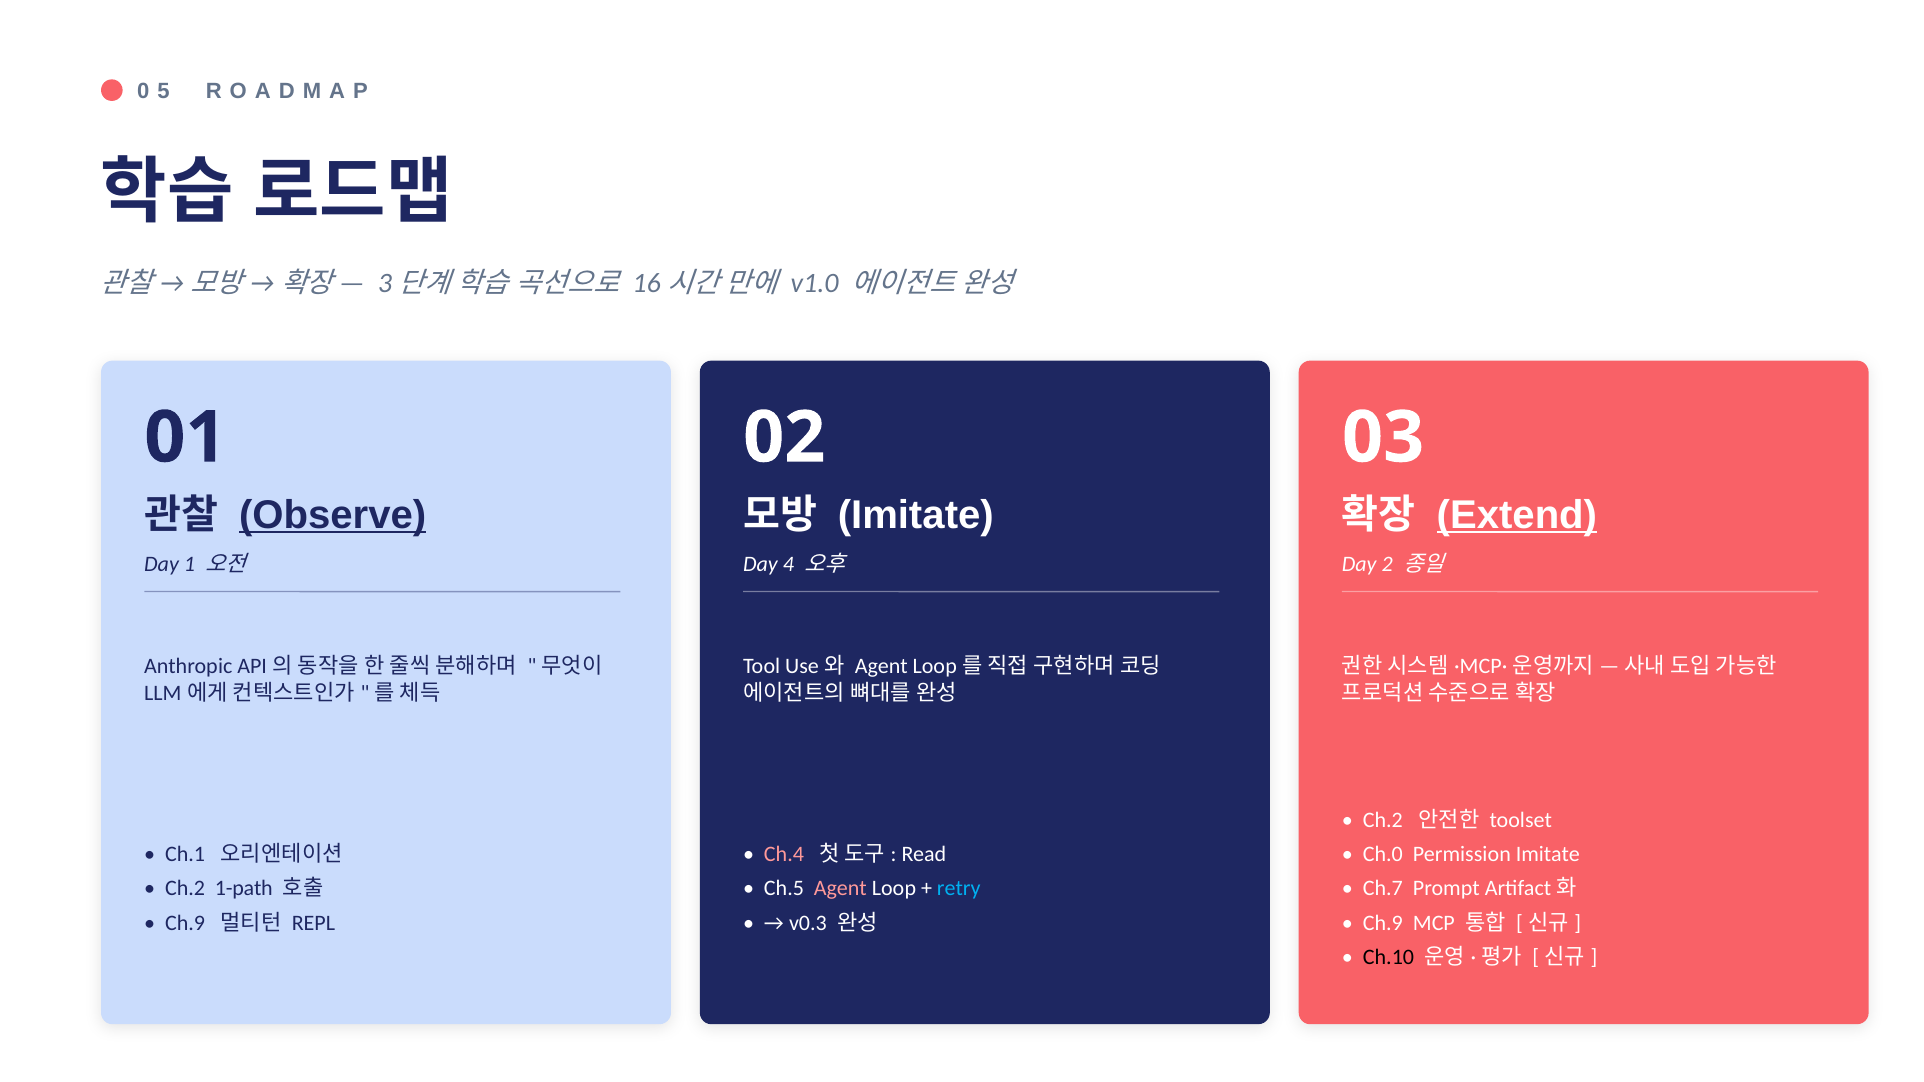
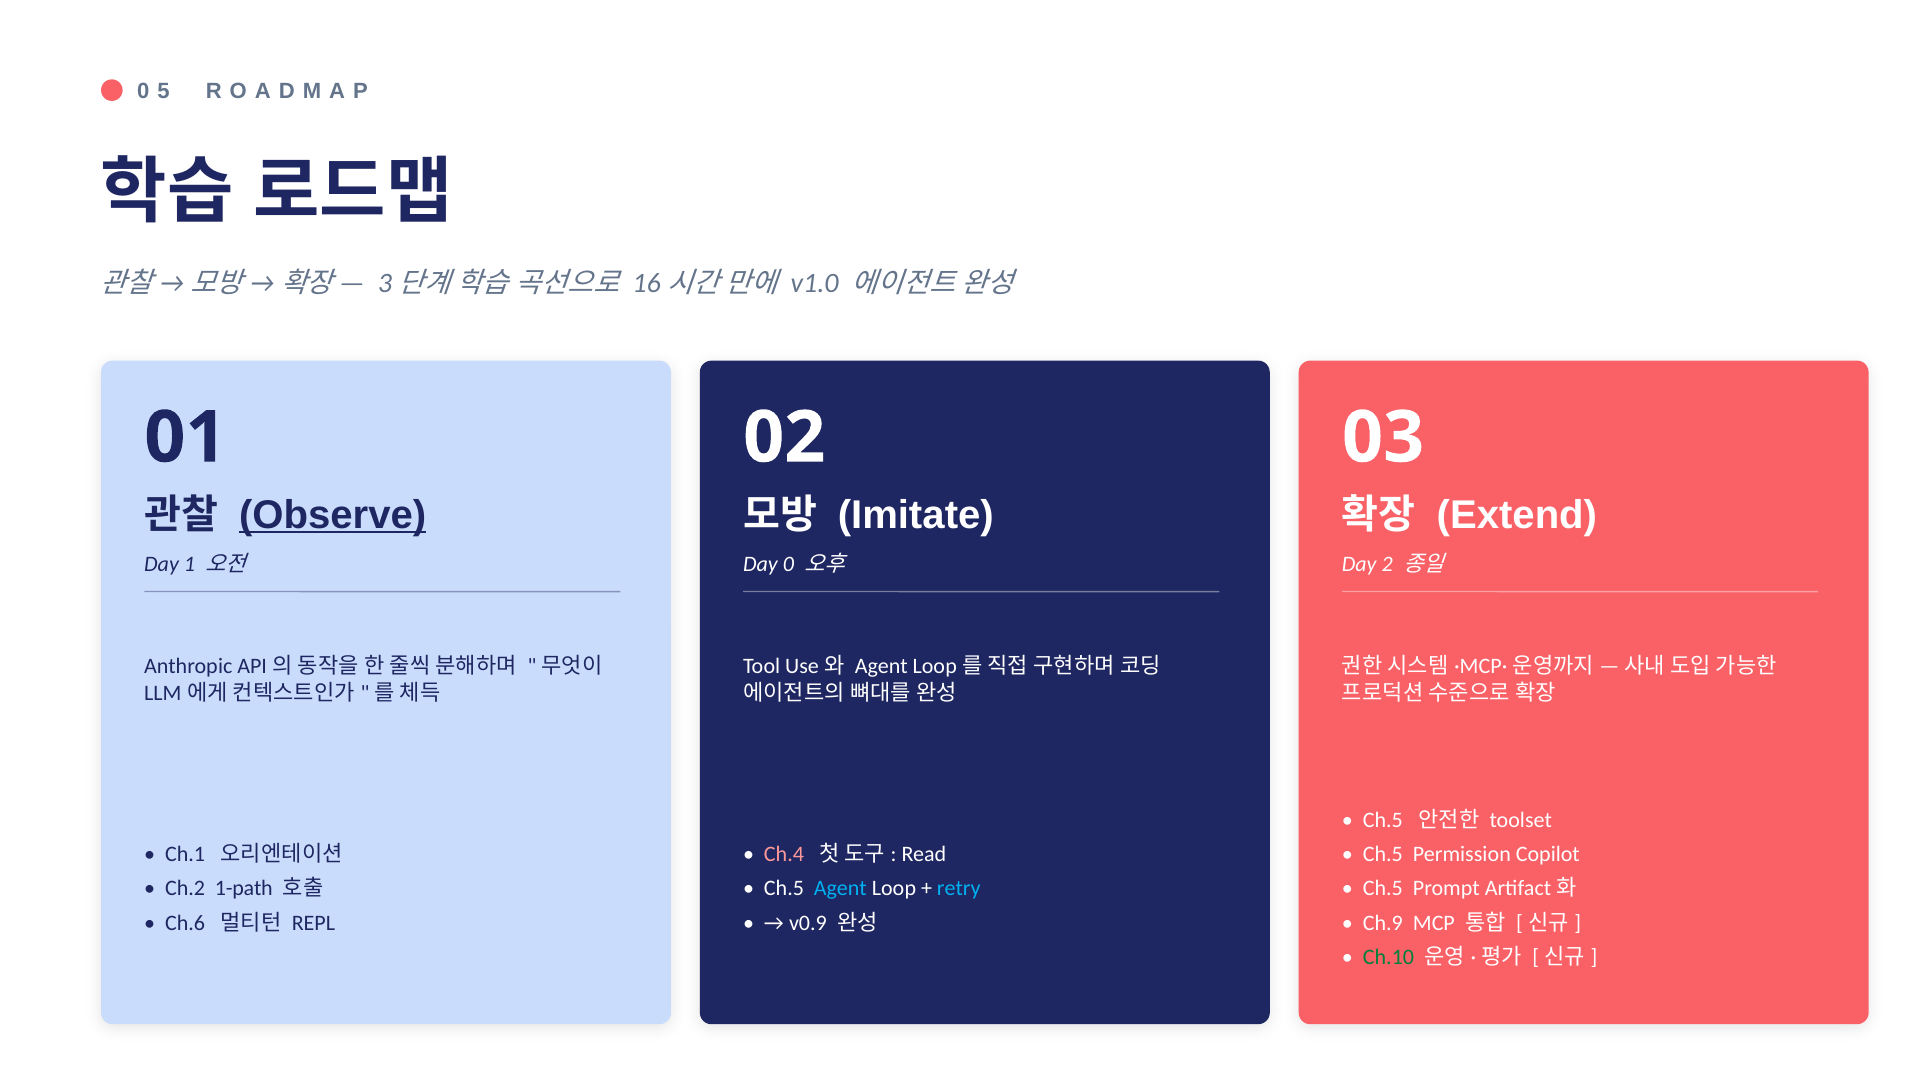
Extend underline: present -> none (1517, 515)
Day 4: 4 -> 0 (788, 564)
Ch.2: Ch.2 -> Ch.5 (1383, 820)
Ch.0: Ch.0 -> Ch.5 (1383, 854)
Permission Imitate: Imitate -> Copilot (1548, 854)
Agent colour: pink -> light blue (840, 889)
Ch.7: Ch.7 -> Ch.5 (1383, 889)
Ch.9: Ch.9 -> Ch.6 (185, 923)
v0.3: v0.3 -> v0.9 (808, 923)
Ch.10 colour: black -> green (1388, 958)
